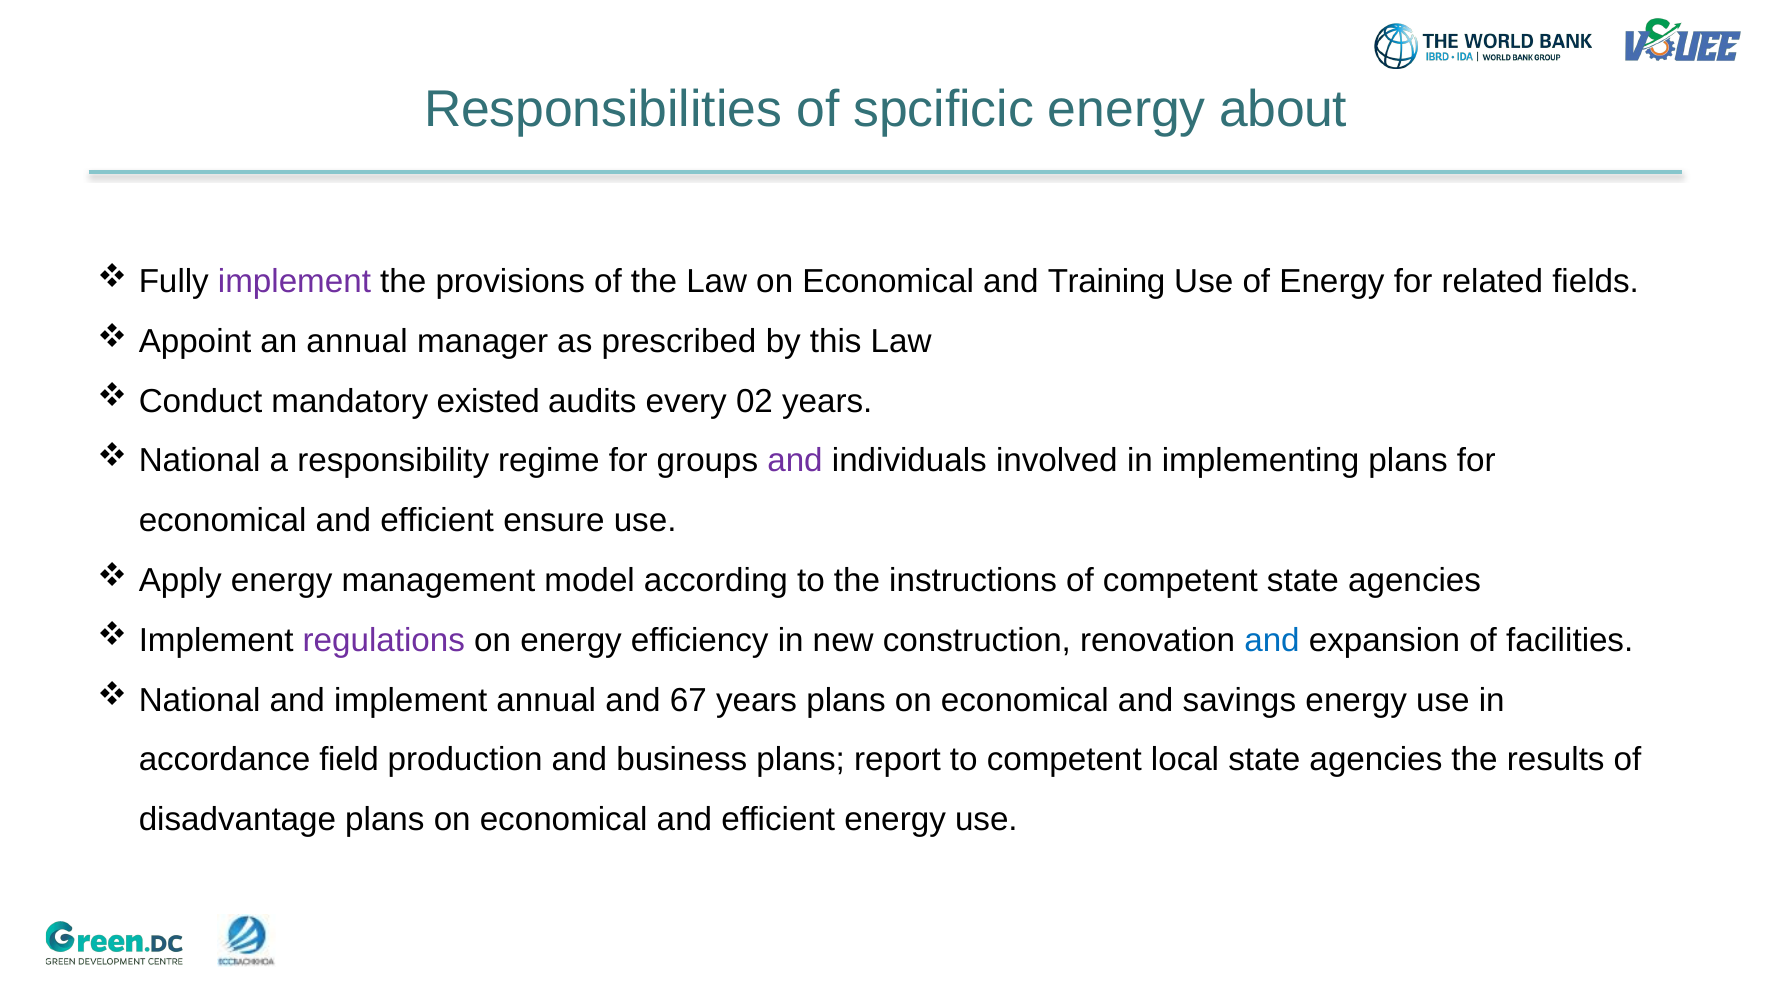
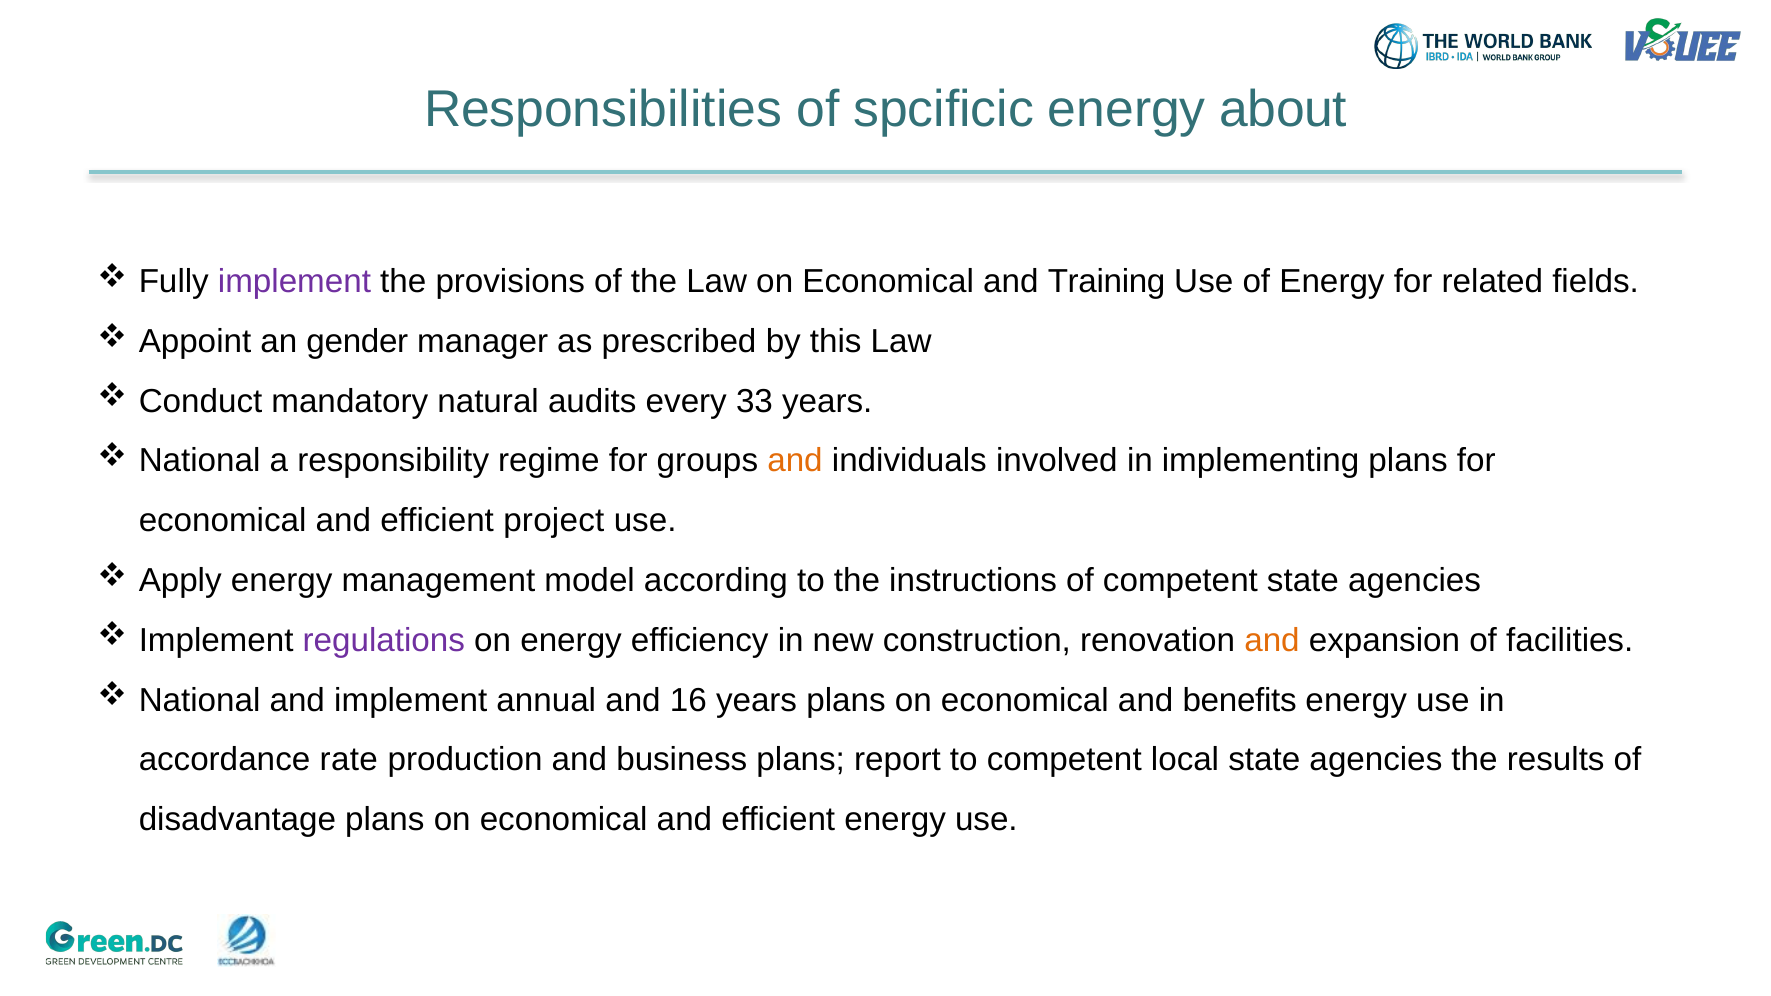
an annual: annual -> gender (357, 342)
existed: existed -> natural (488, 401)
02: 02 -> 33 (754, 401)
and colour: purple -> orange (795, 461)
ensure: ensure -> project (554, 521)
and colour: blue -> orange (1272, 640)
67: 67 -> 16 (688, 700)
savings: savings -> benefits (1240, 700)
field: field -> rate (349, 760)
